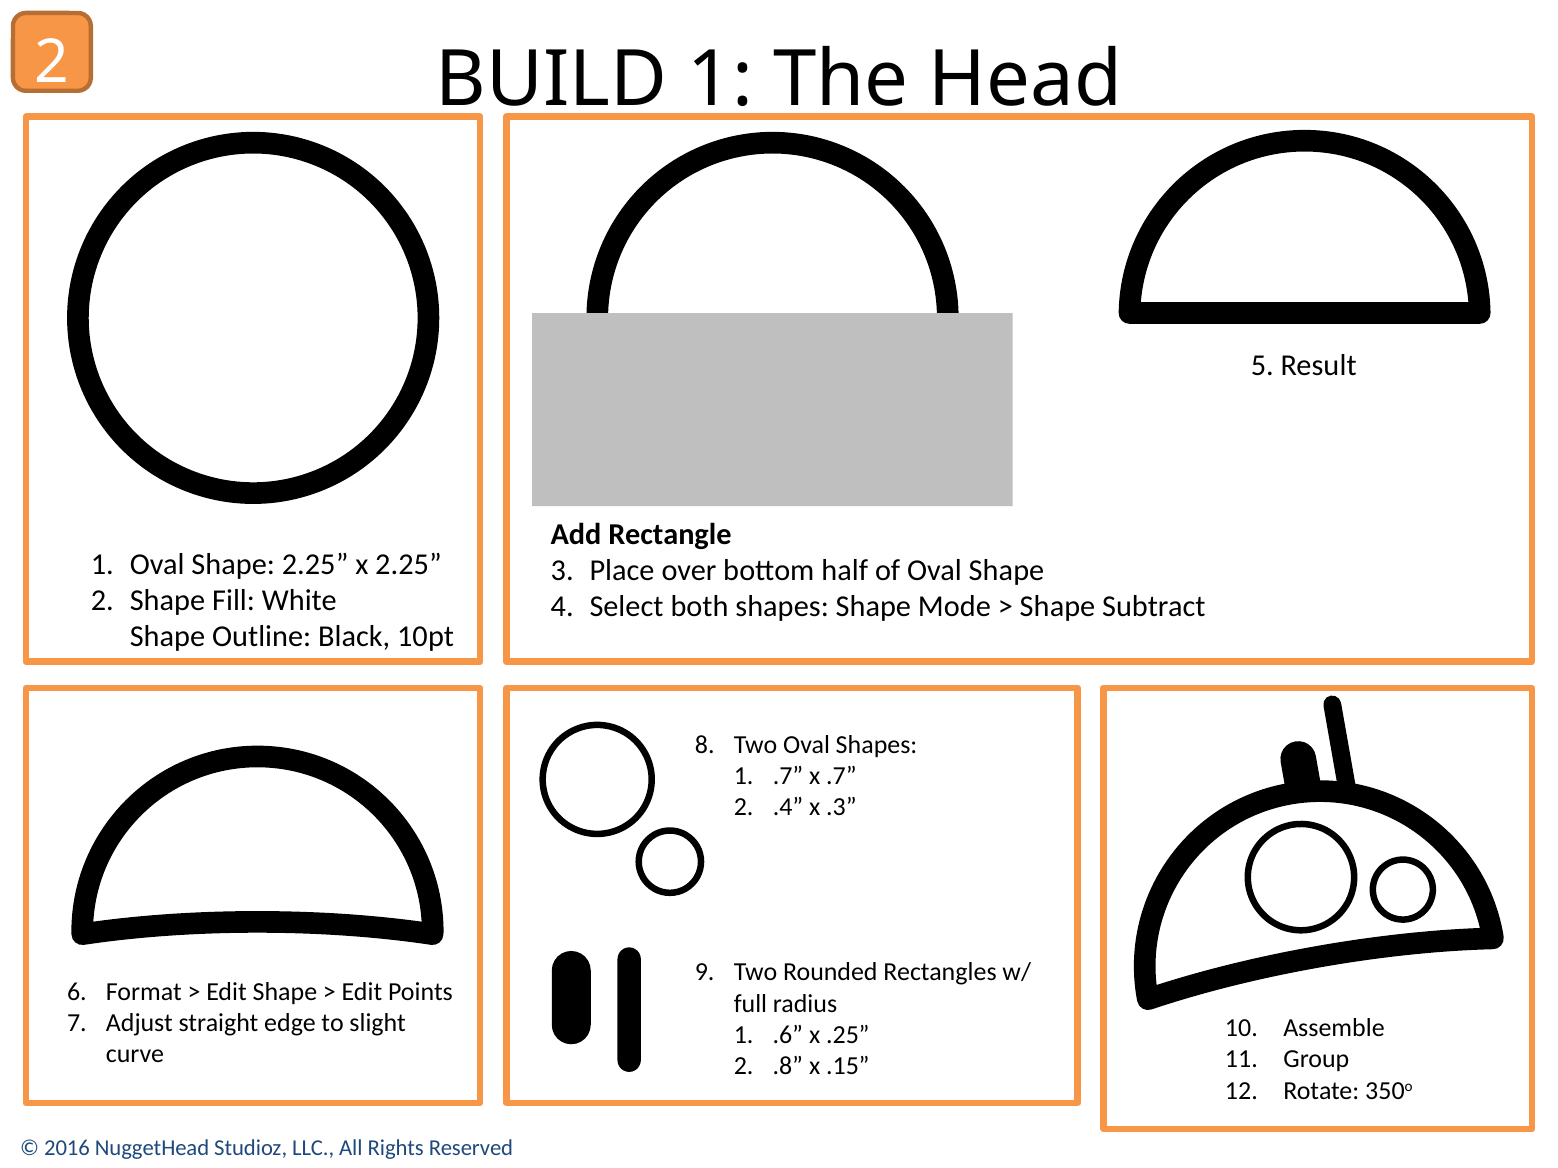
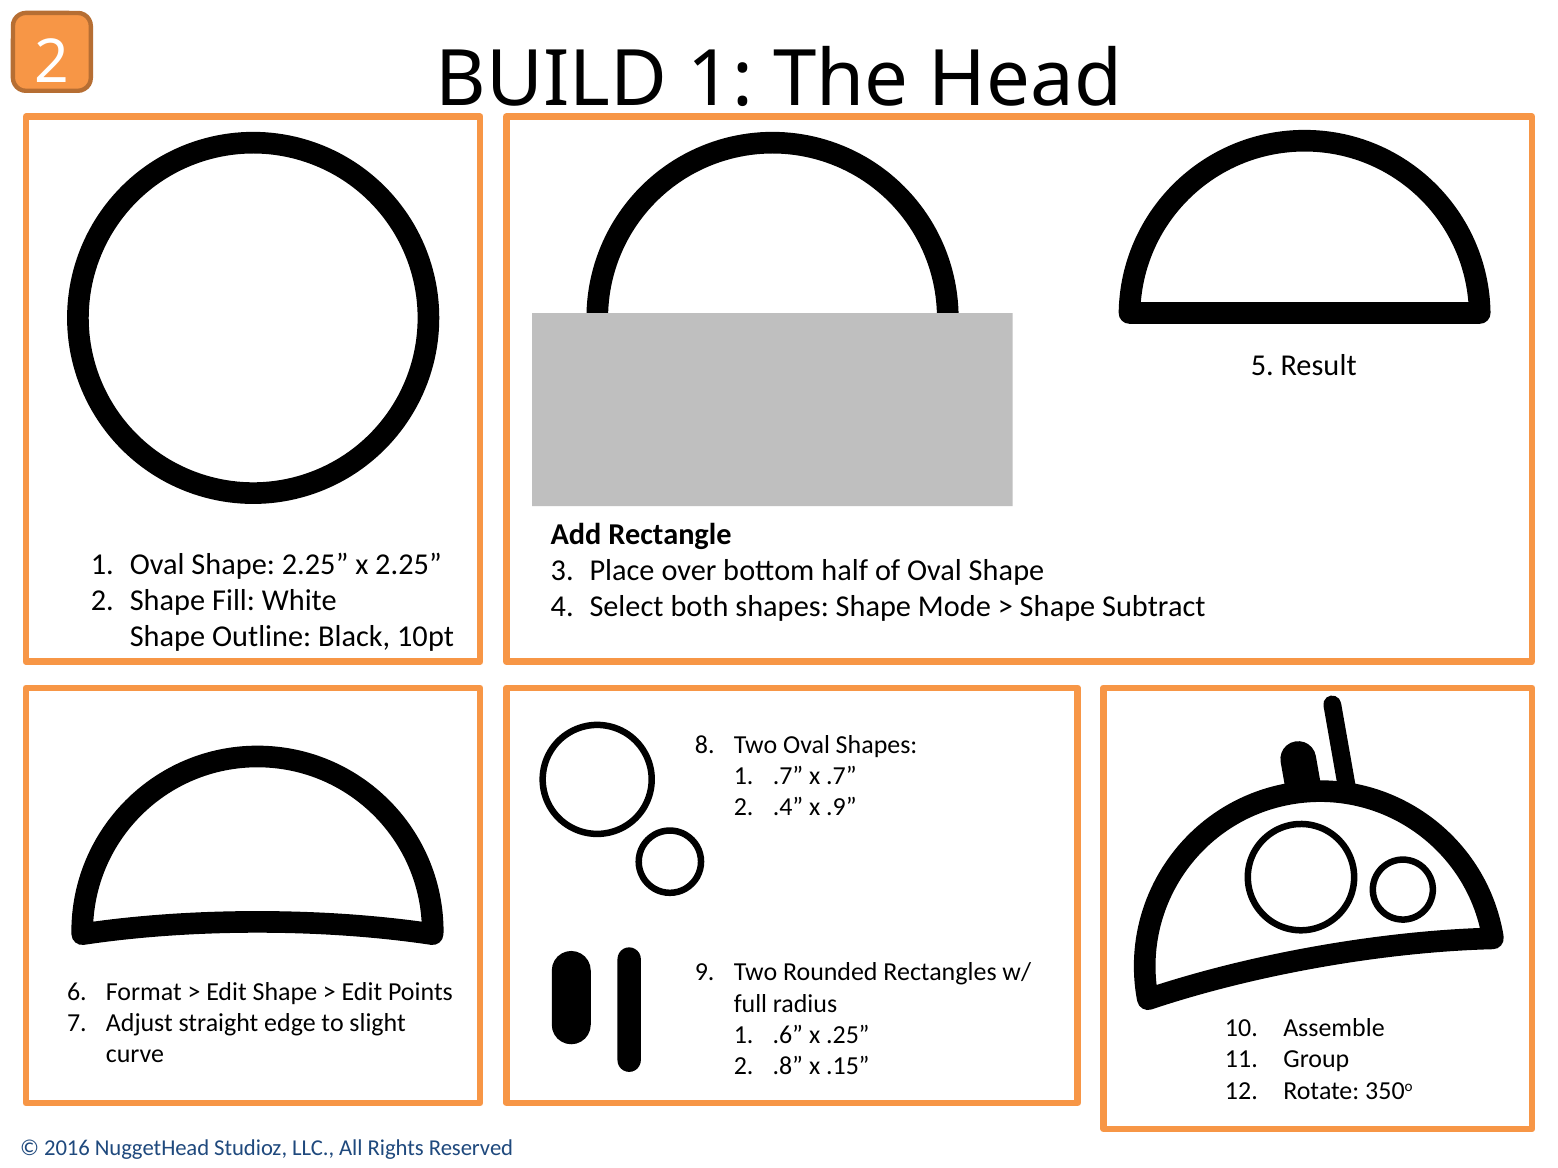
.3: .3 -> .9 (841, 807)
